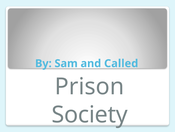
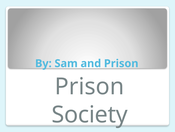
and Called: Called -> Prison (121, 63)
